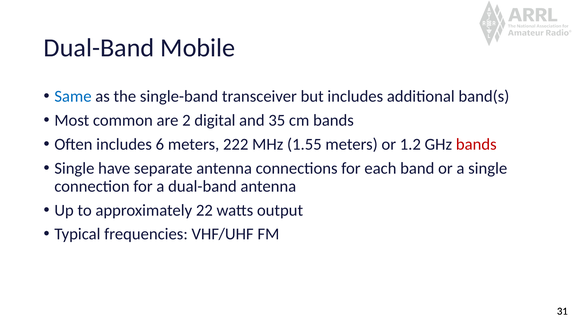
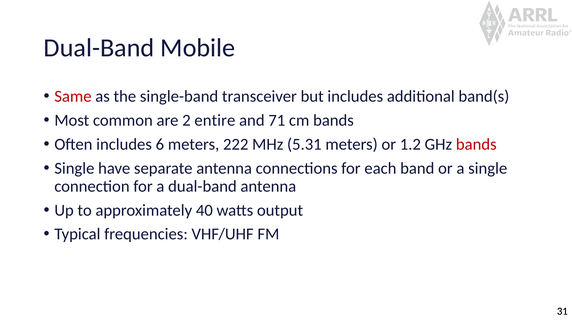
Same colour: blue -> red (73, 97)
digital: digital -> entire (215, 121)
35: 35 -> 71 (277, 121)
1.55: 1.55 -> 5.31 (304, 145)
22: 22 -> 40 (204, 211)
